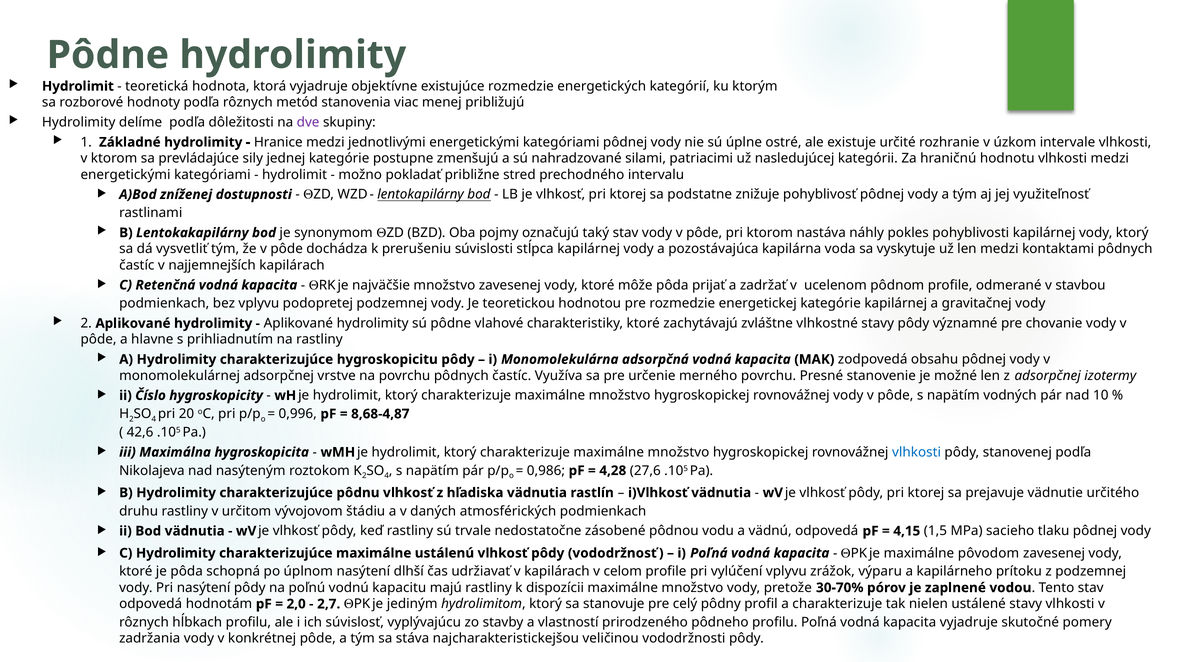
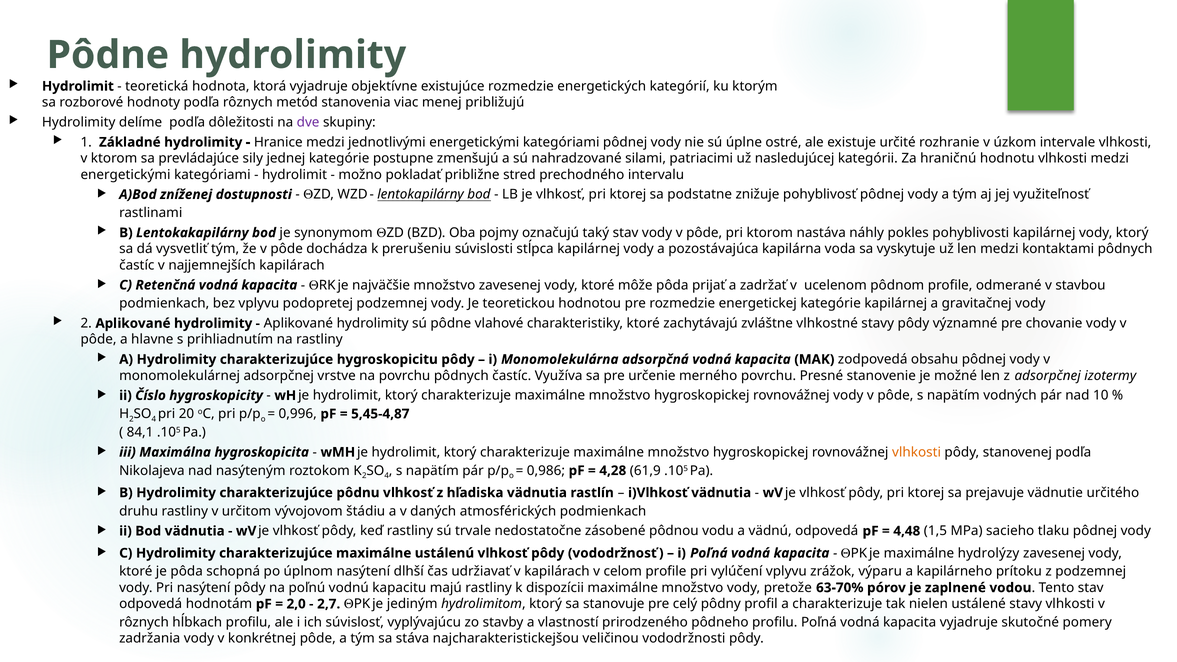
8,68-4,87: 8,68-4,87 -> 5,45-4,87 (380, 414)
42,6: 42,6 -> 84,1 (140, 432)
vlhkosti colour: blue -> orange (917, 452)
27,6: 27,6 -> 61,9 (645, 471)
4,15: 4,15 -> 4,48 (907, 531)
pôvodom: pôvodom -> hydrolýzy (989, 553)
30-70%: 30-70% -> 63-70% (840, 588)
